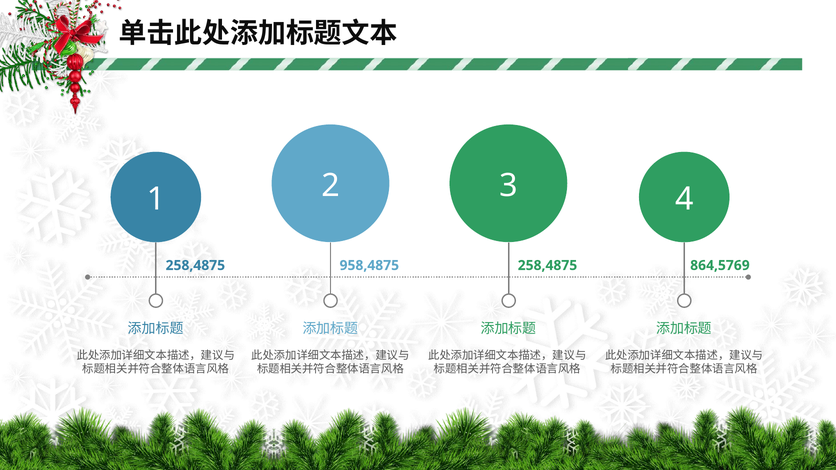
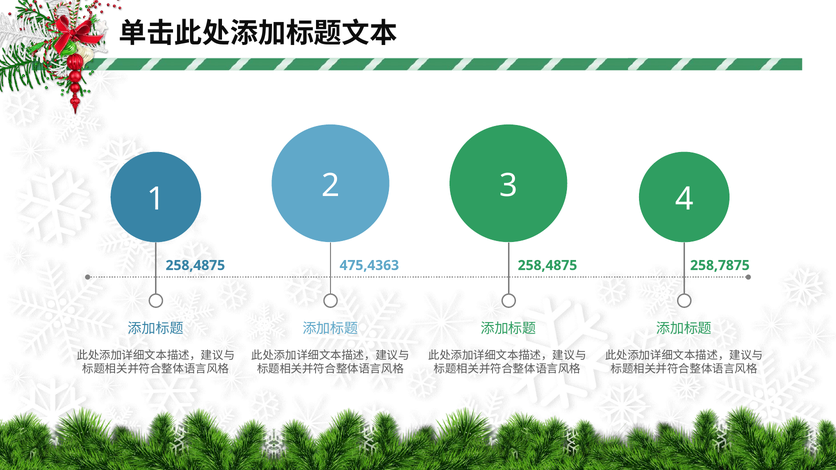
958,4875: 958,4875 -> 475,4363 (369, 266)
864,5769: 864,5769 -> 258,7875 (720, 266)
